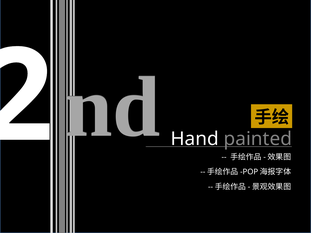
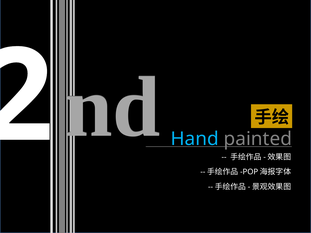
Hand colour: white -> light blue (195, 139)
